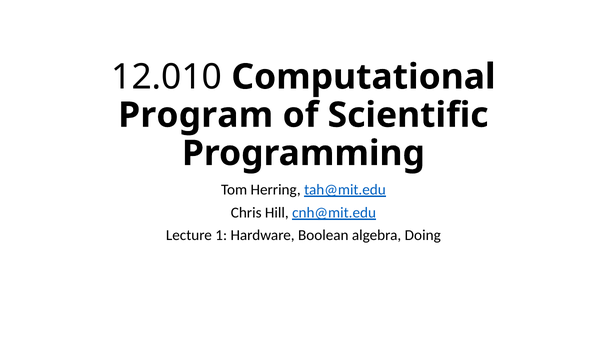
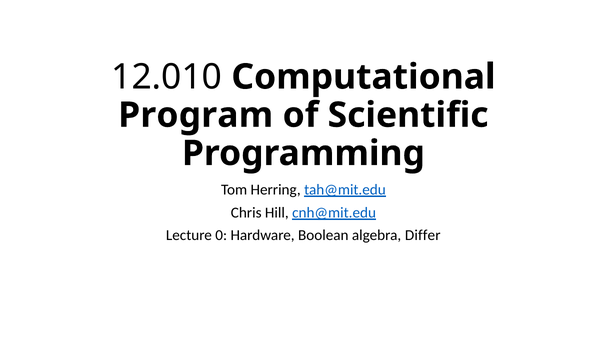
1: 1 -> 0 (221, 236)
Doing: Doing -> Differ (423, 236)
